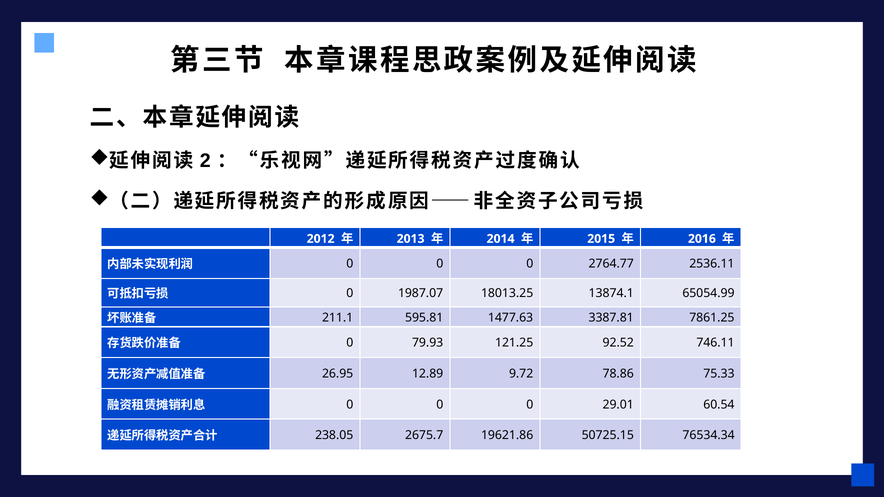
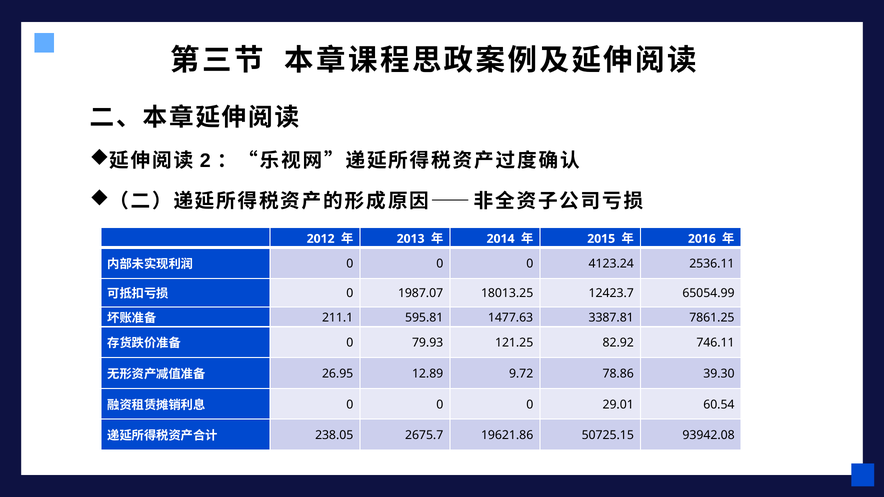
2764.77: 2764.77 -> 4123.24 (611, 264)
13874.1: 13874.1 -> 12423.7 (611, 293)
92.52: 92.52 -> 82.92 (618, 343)
75.33: 75.33 -> 39.30 (719, 374)
76534.34: 76534.34 -> 93942.08 (709, 436)
